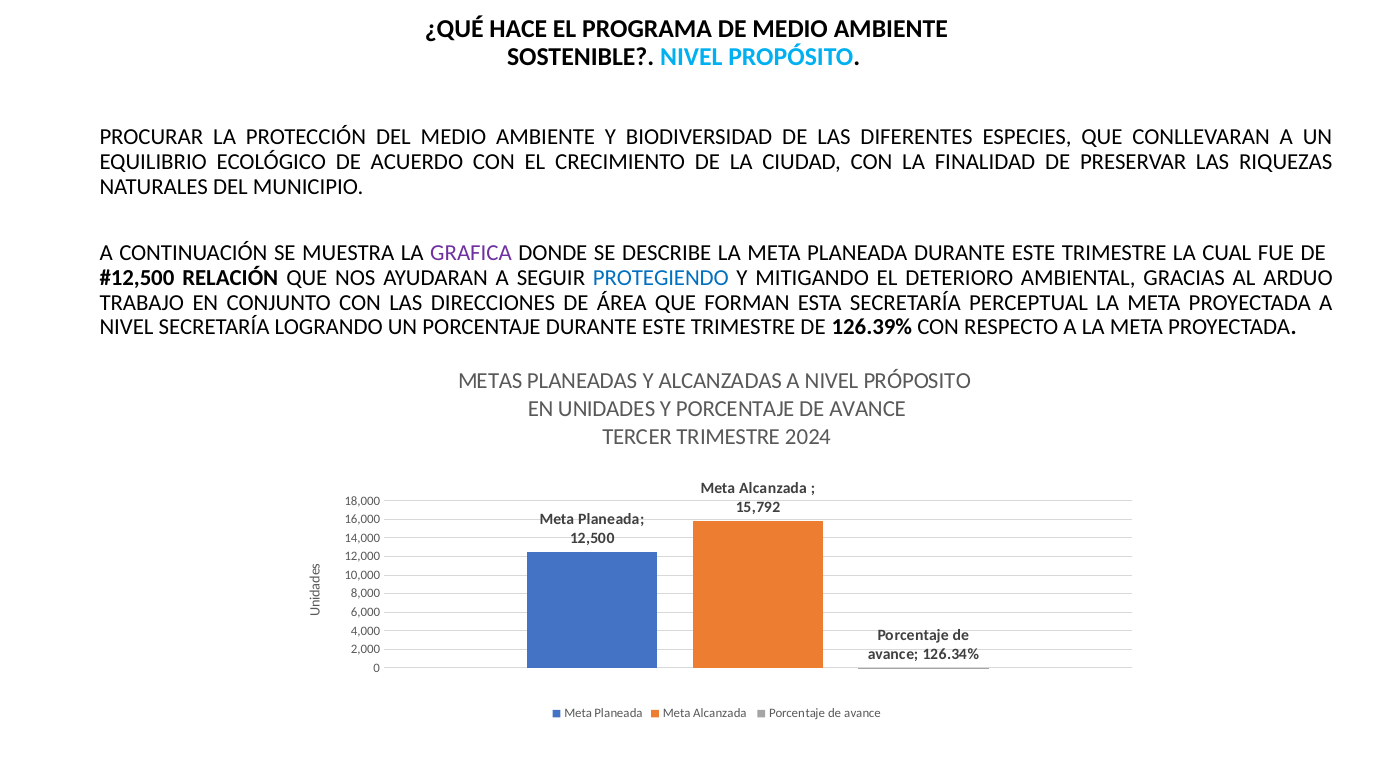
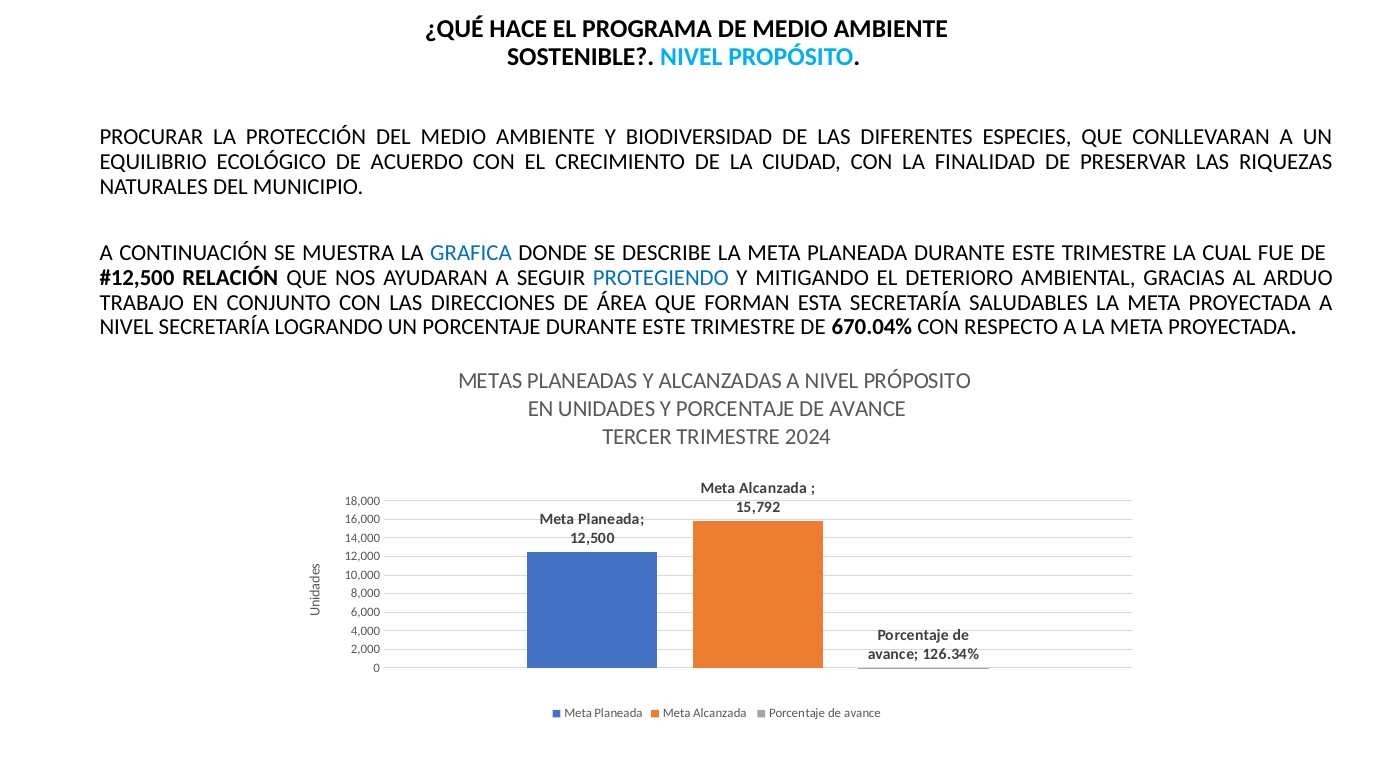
GRAFICA colour: purple -> blue (471, 253)
PERCEPTUAL: PERCEPTUAL -> SALUDABLES (1029, 303)
126.39%: 126.39% -> 670.04% (872, 328)
